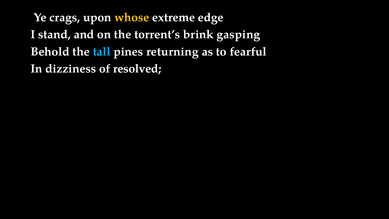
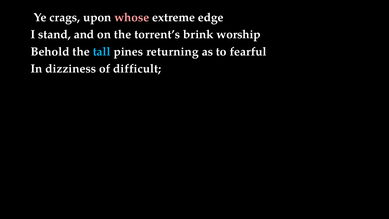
whose colour: yellow -> pink (132, 17)
gasping: gasping -> worship (239, 35)
resolved: resolved -> difficult (137, 69)
